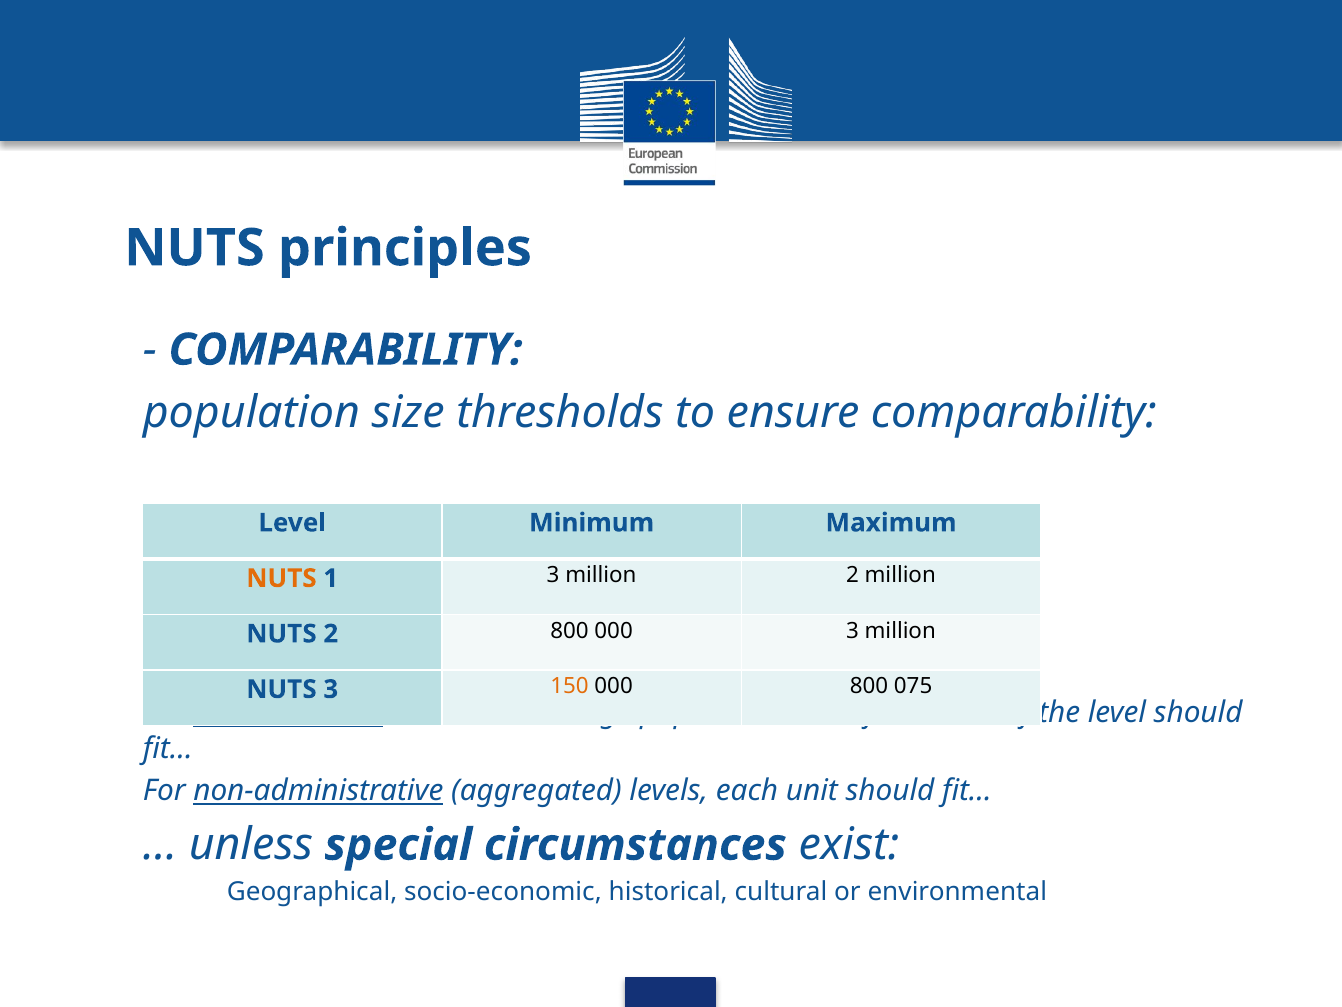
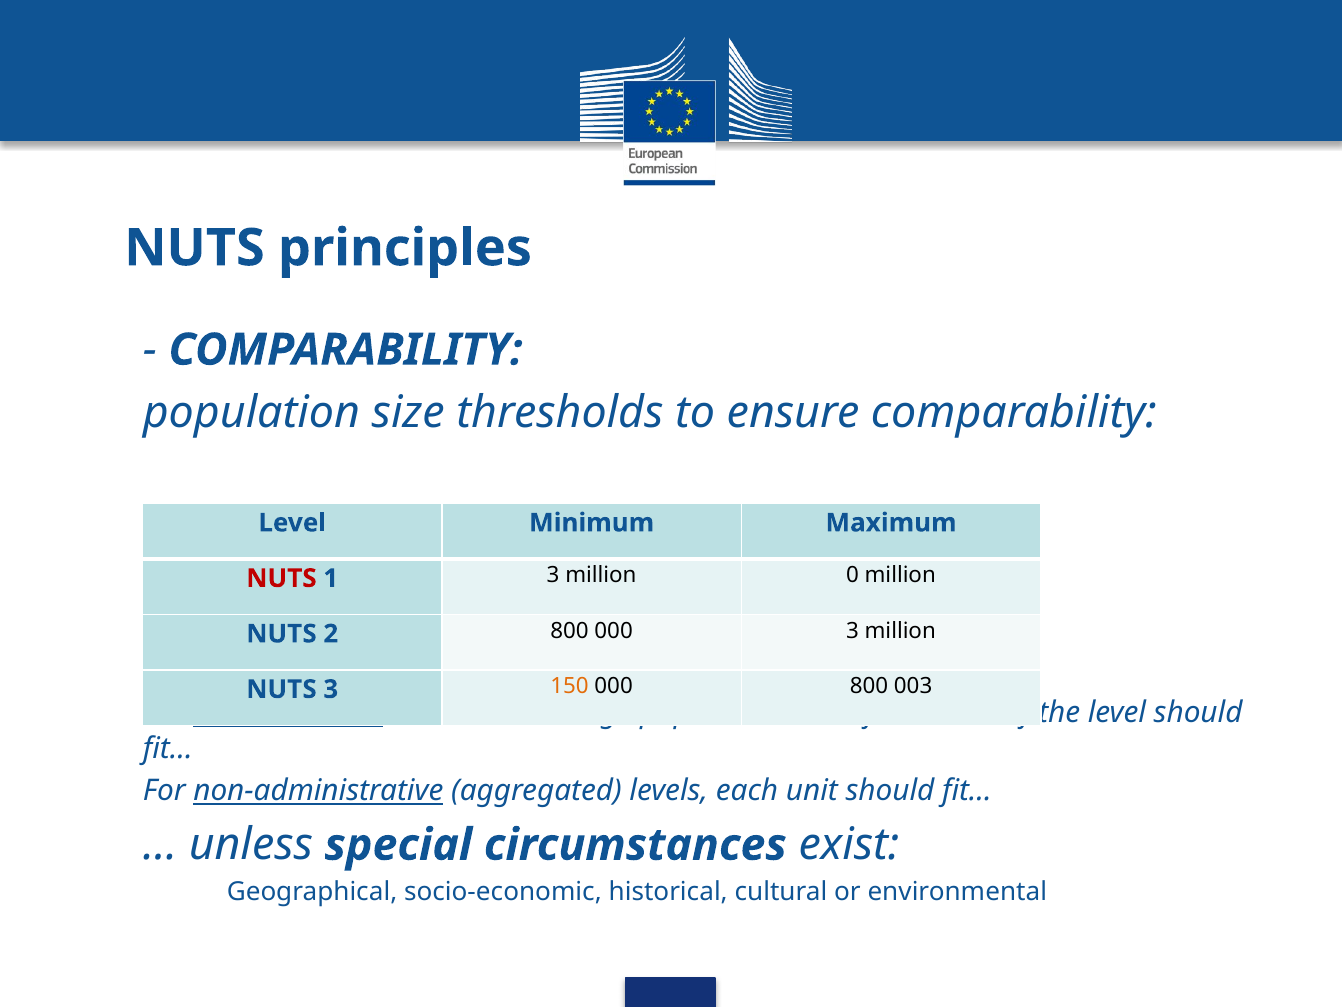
NUTS colour: orange -> red (281, 578)
million 2: 2 -> 0 (853, 575)
075: 075 -> 003 (913, 686)
